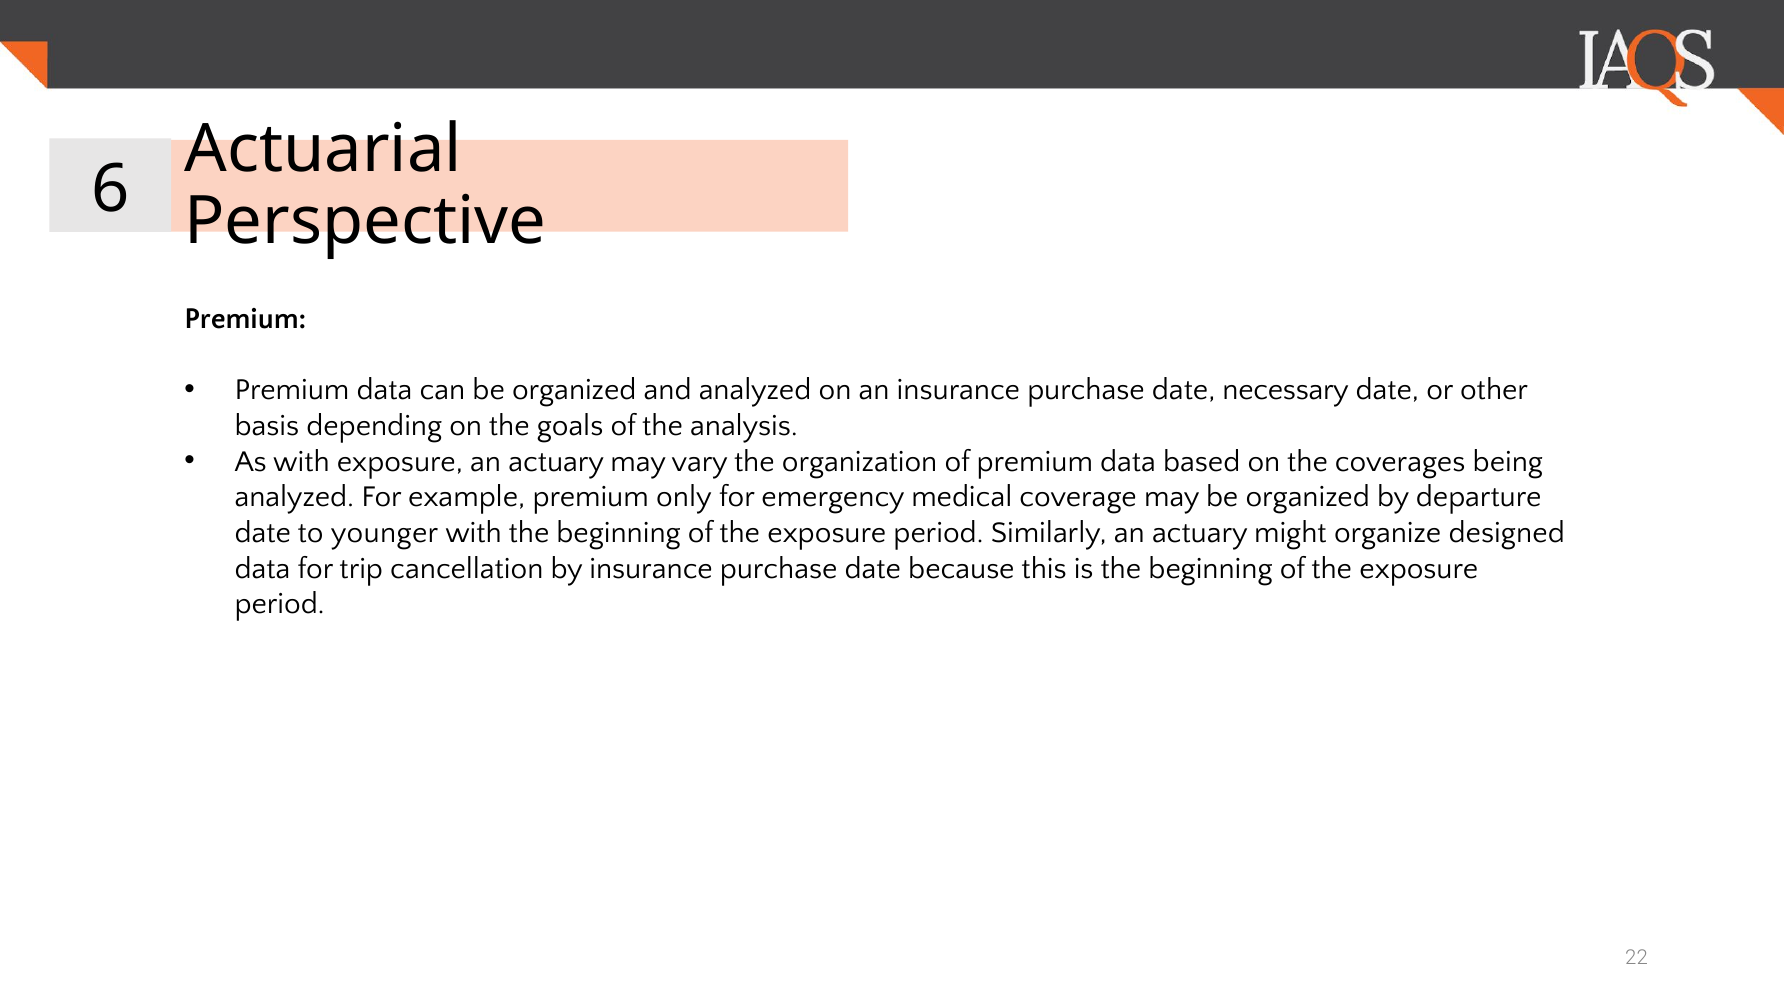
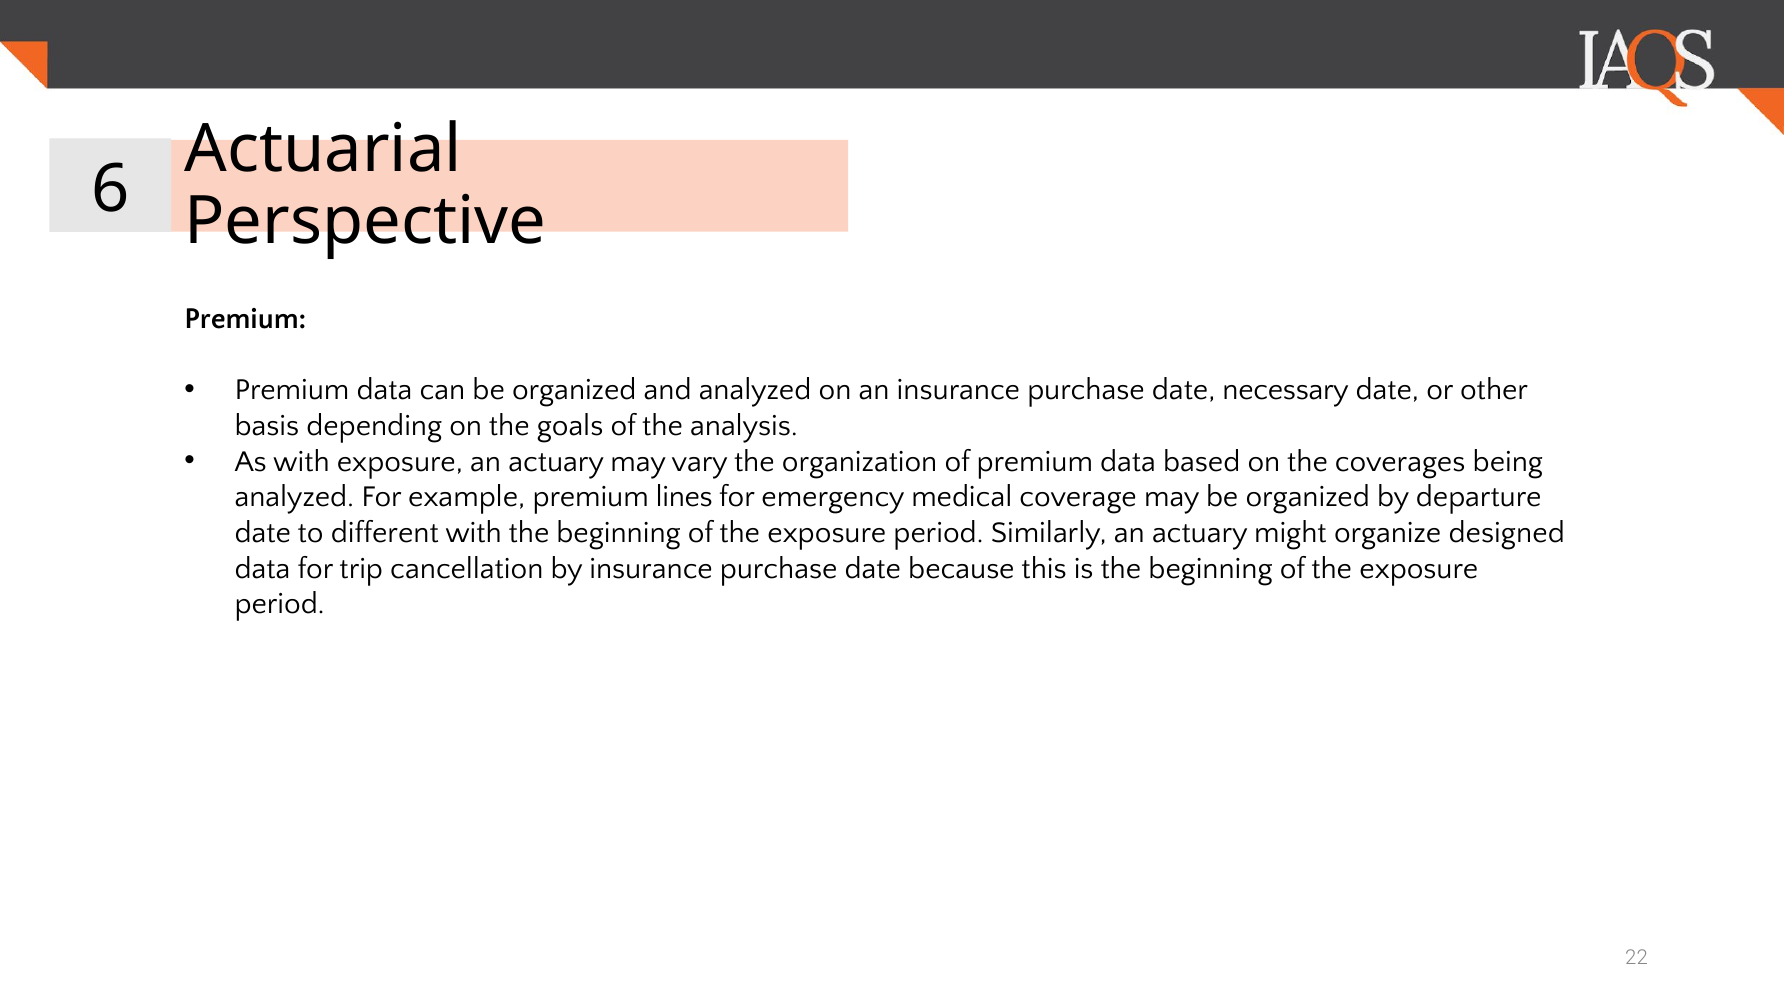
only: only -> lines (684, 497)
younger: younger -> different (385, 533)
